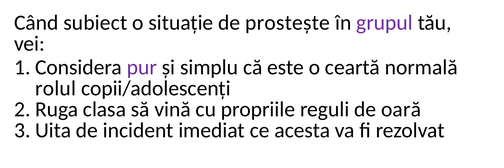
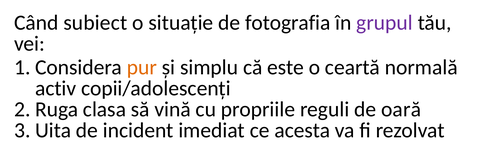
prostește: prostește -> fotografia (288, 23)
pur colour: purple -> orange (142, 67)
rolul: rolul -> activ (56, 88)
